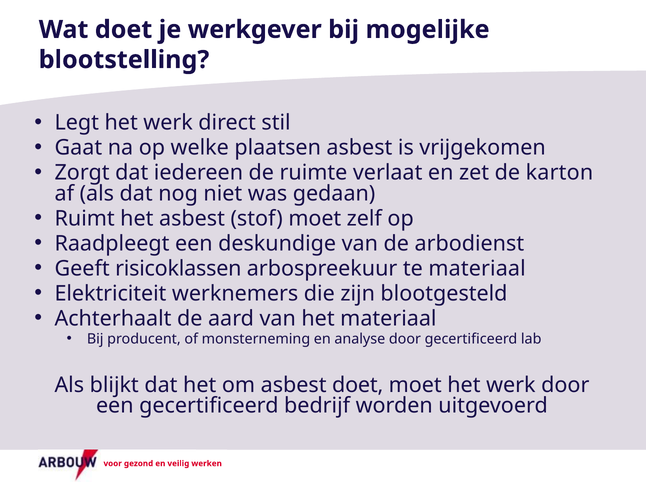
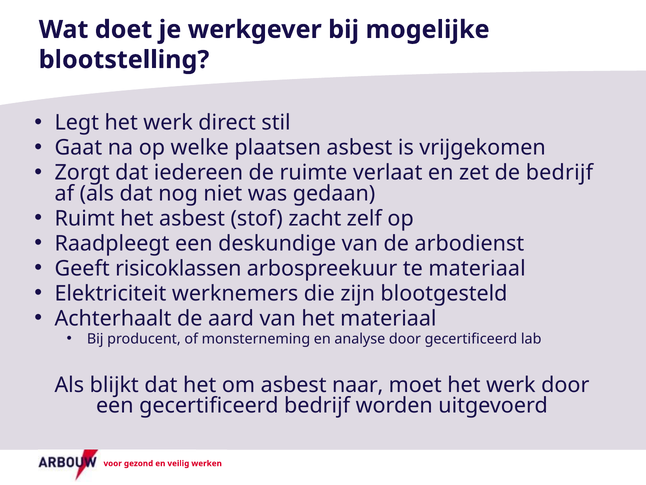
de karton: karton -> bedrijf (559, 173)
stof moet: moet -> zacht (315, 218)
asbest doet: doet -> naar (358, 385)
